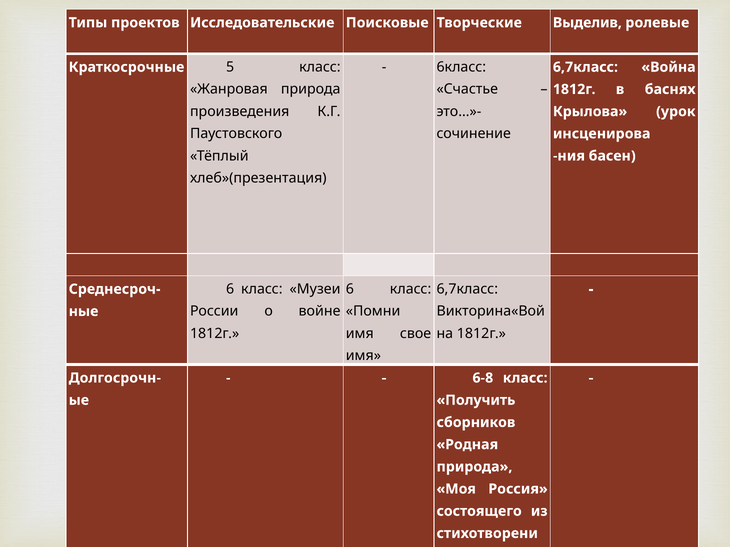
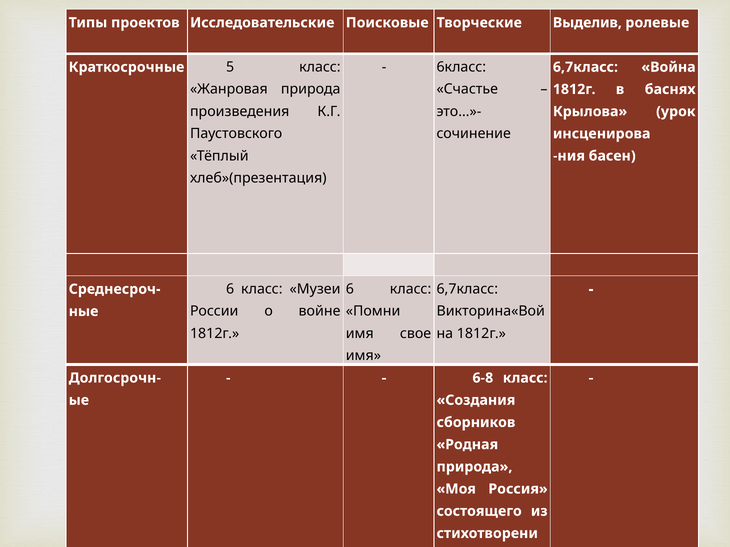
Получить: Получить -> Создания (476, 400)
